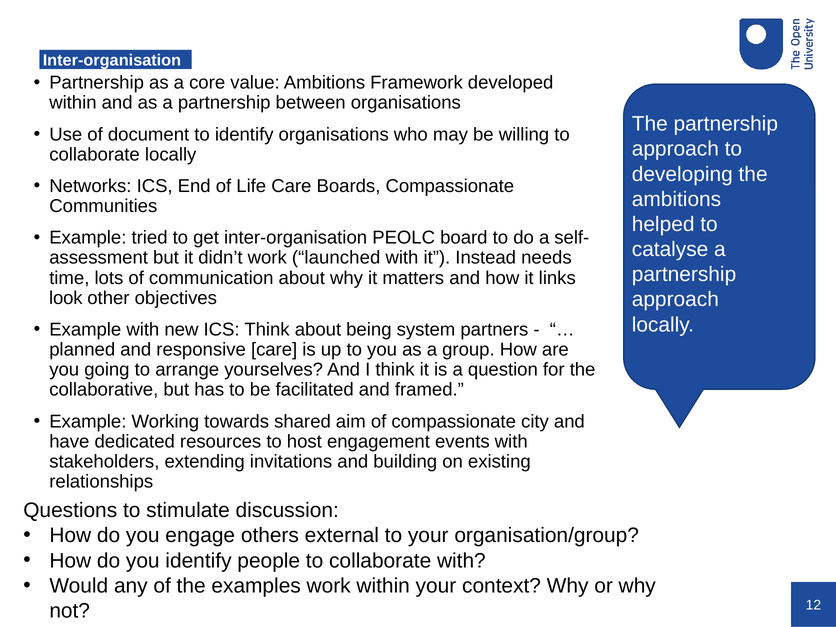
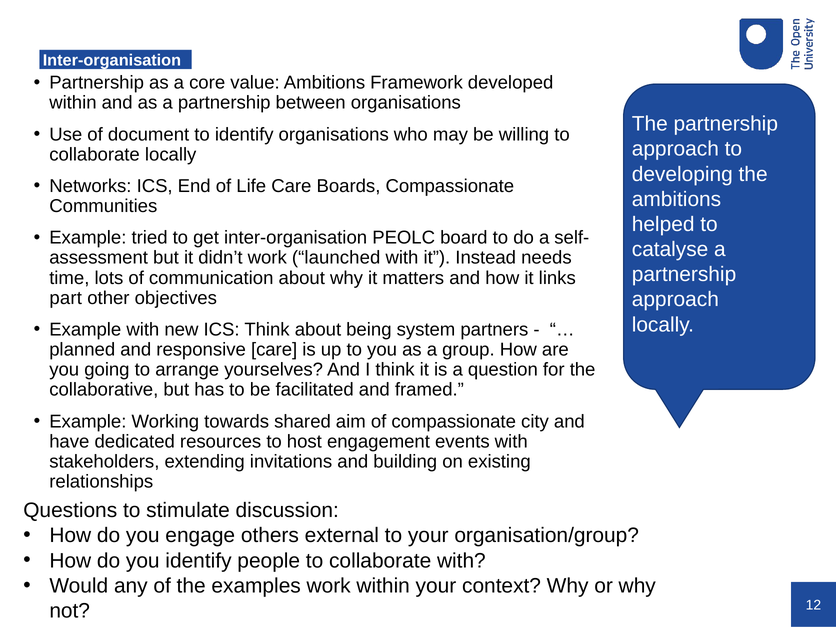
look: look -> part (66, 298)
